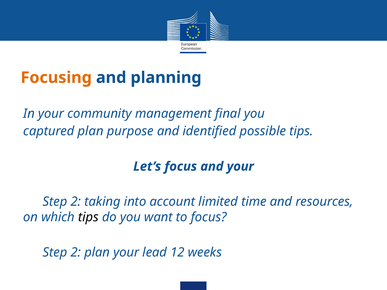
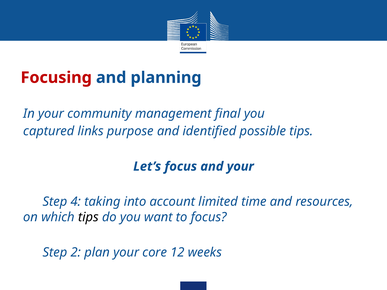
Focusing colour: orange -> red (56, 78)
captured plan: plan -> links (91, 131)
2: 2 -> 4 (76, 202)
lead: lead -> core (155, 253)
